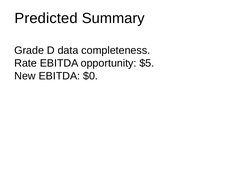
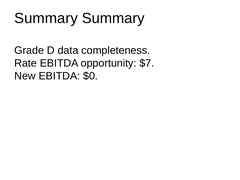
Predicted: Predicted -> Summary (46, 18)
$5: $5 -> $7 (147, 63)
